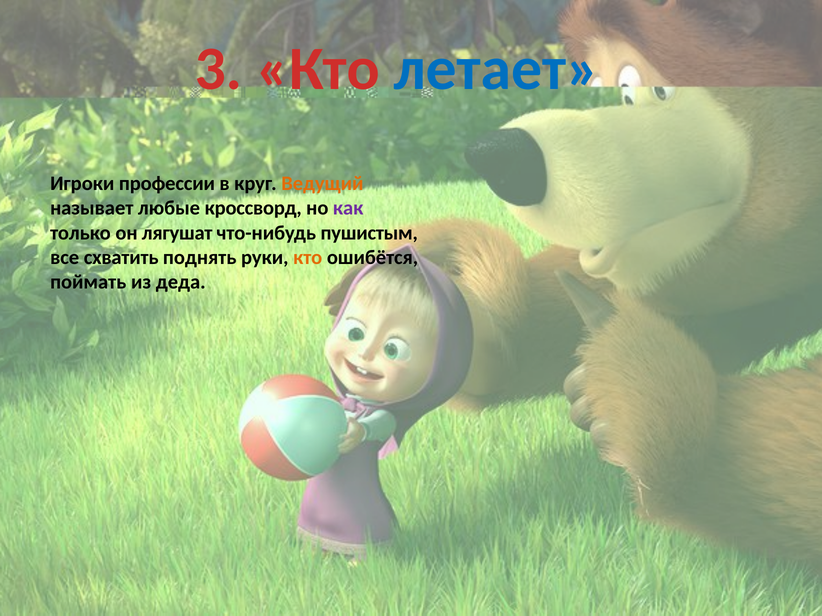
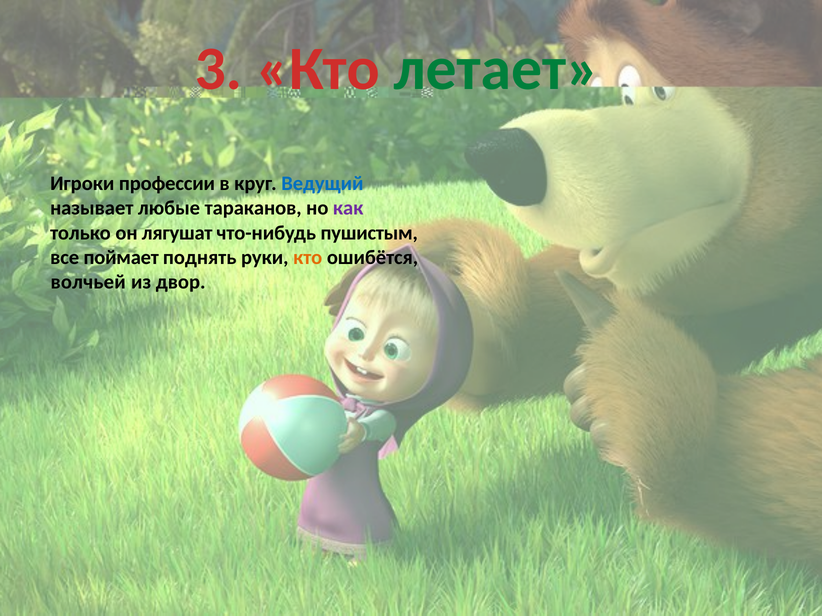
летает colour: blue -> green (496, 69)
Ведущий colour: orange -> blue (322, 184)
кроссворд: кроссворд -> тараканов (253, 208)
схватить: схватить -> поймает (121, 258)
поймать: поймать -> волчьей (88, 282)
деда: деда -> двор (181, 282)
